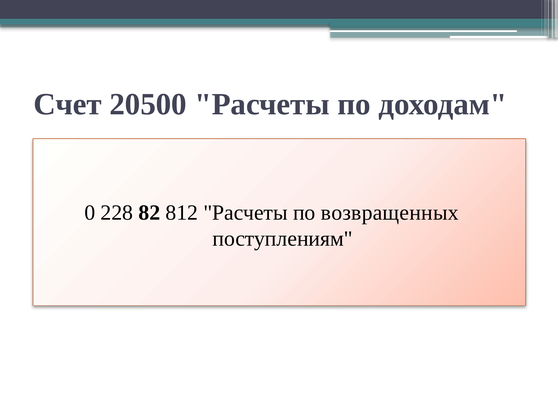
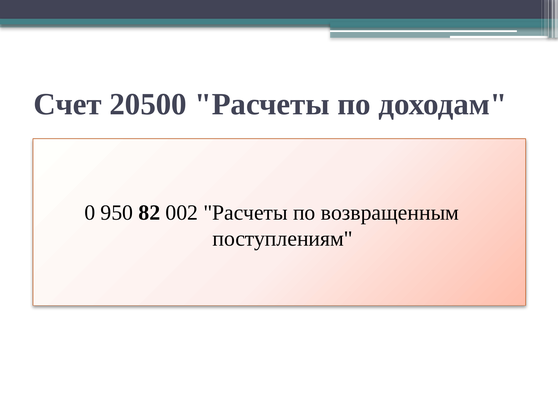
228: 228 -> 950 (117, 213)
812: 812 -> 002 (182, 213)
возвращенных: возвращенных -> возвращенным (390, 213)
